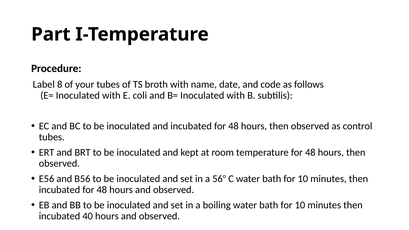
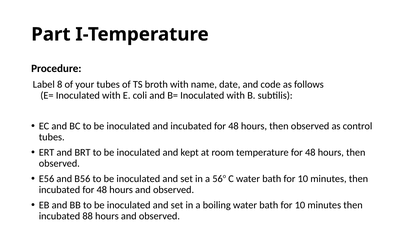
40: 40 -> 88 (88, 216)
